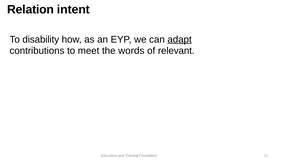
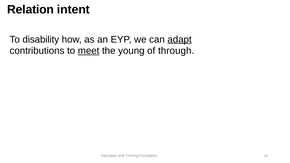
meet underline: none -> present (89, 51)
words: words -> young (131, 51)
relevant: relevant -> through (176, 51)
